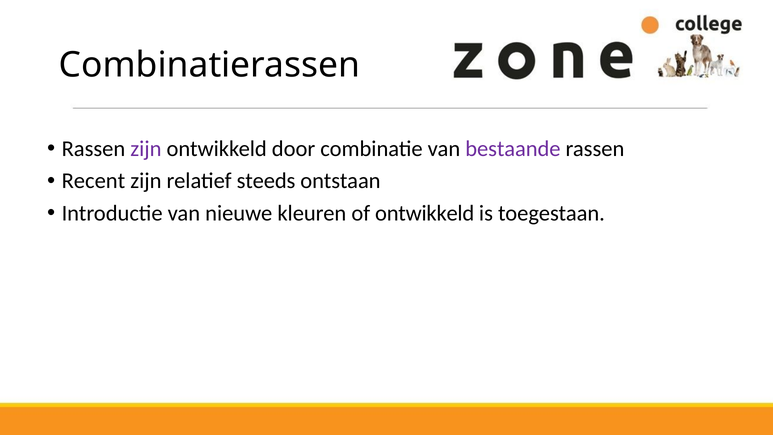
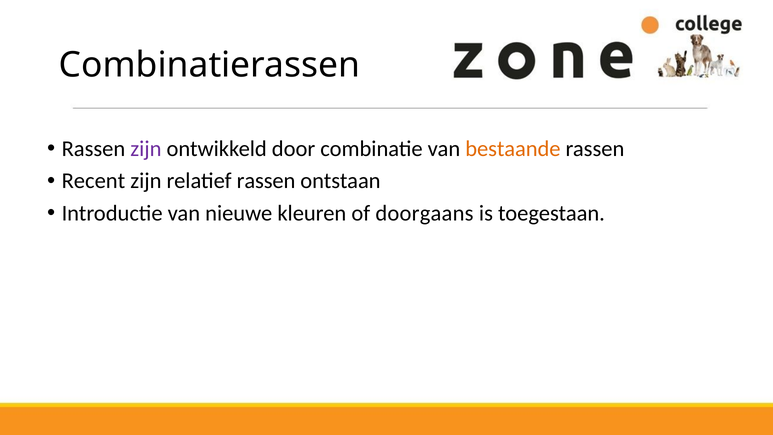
bestaande colour: purple -> orange (513, 149)
relatief steeds: steeds -> rassen (266, 181)
of ontwikkeld: ontwikkeld -> doorgaans (424, 213)
